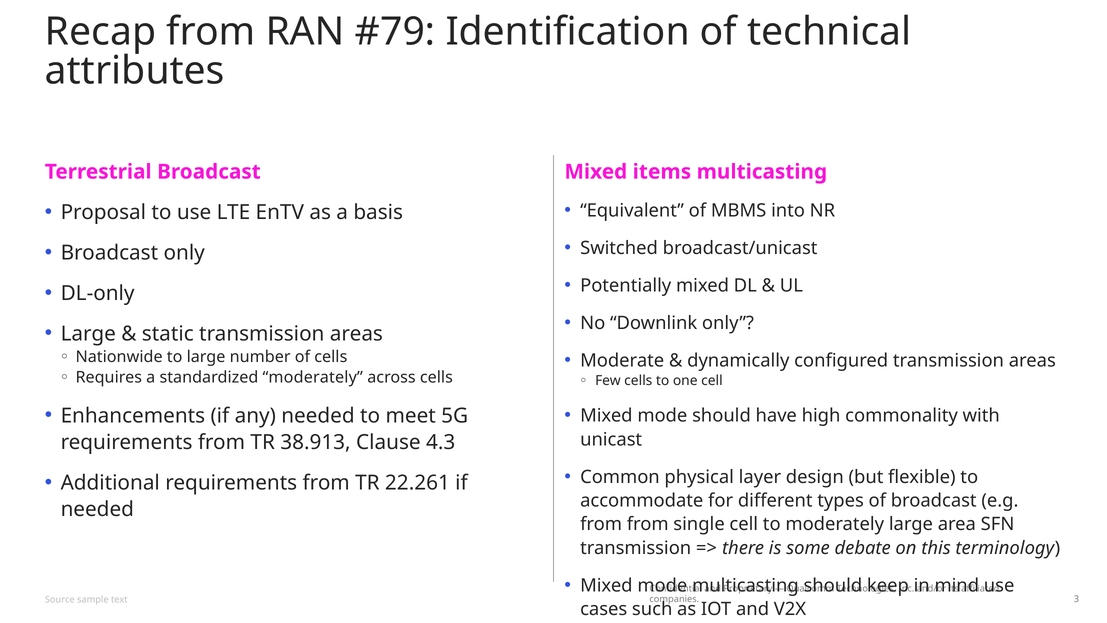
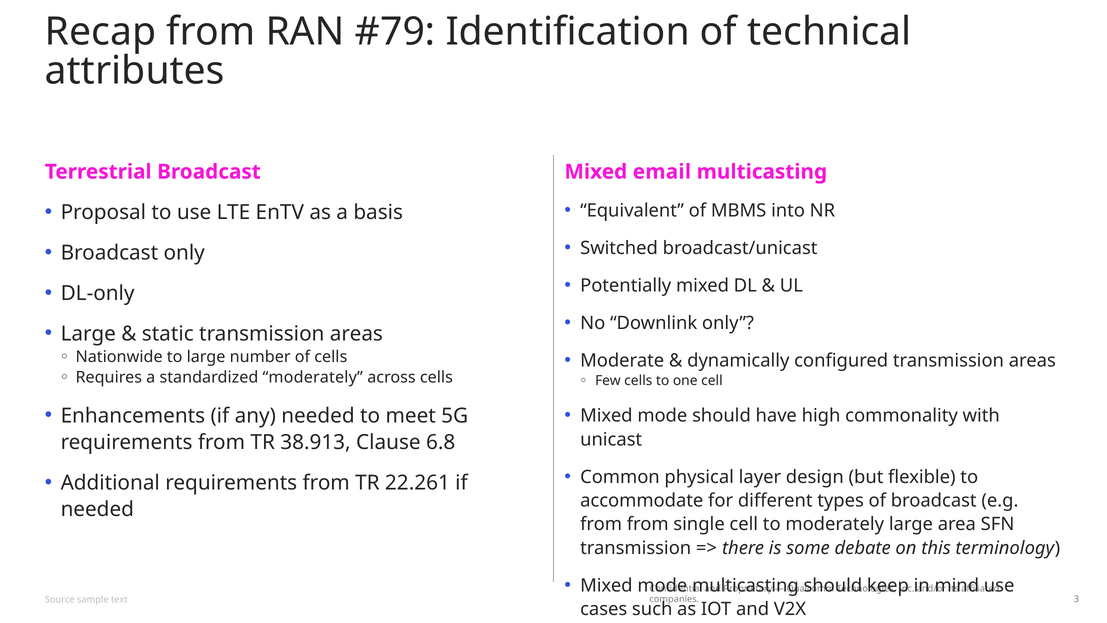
items: items -> email (662, 172)
4.3: 4.3 -> 6.8 (441, 442)
